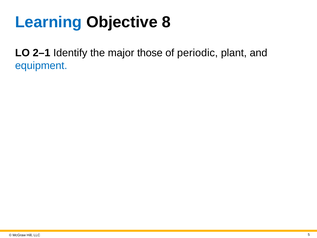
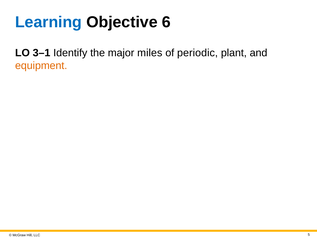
8: 8 -> 6 (166, 22)
2–1: 2–1 -> 3–1 (42, 53)
those: those -> miles (150, 53)
equipment colour: blue -> orange (41, 66)
